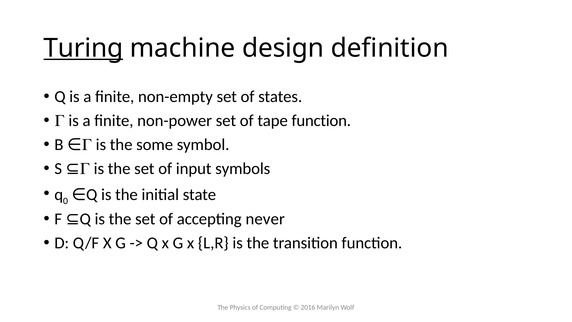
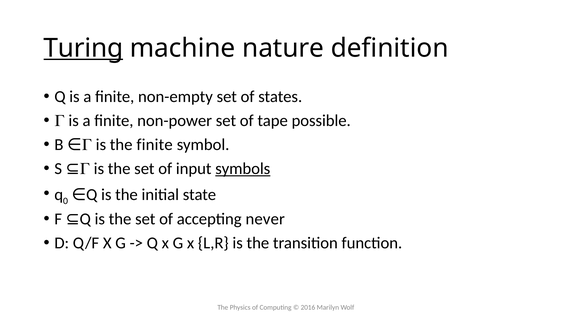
design: design -> nature (283, 48)
tape function: function -> possible (321, 121)
the some: some -> finite (155, 145)
symbols underline: none -> present (243, 169)
